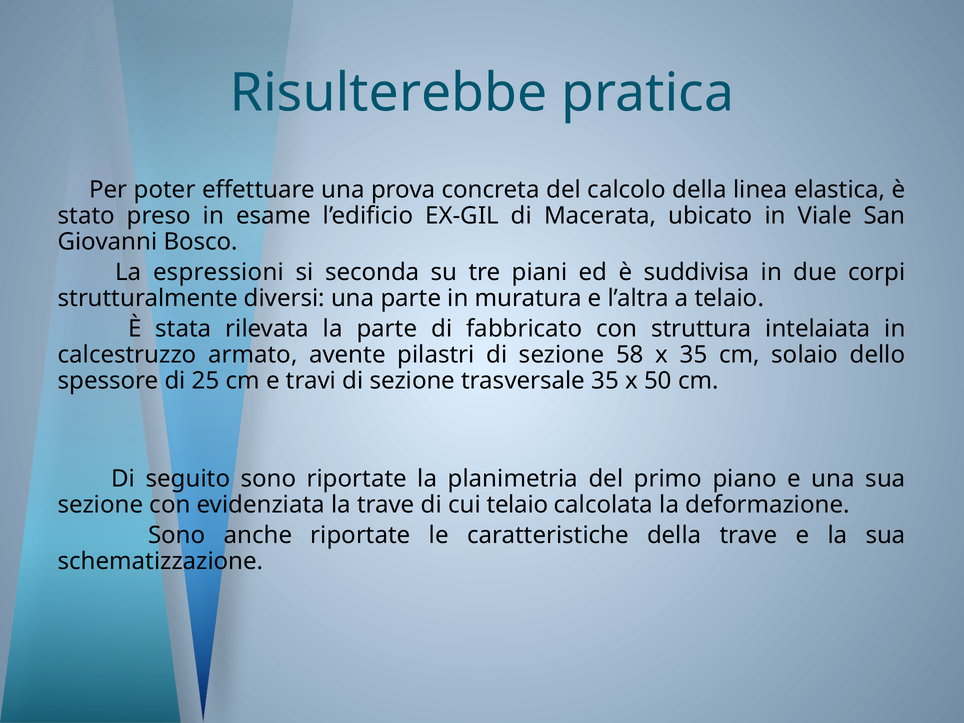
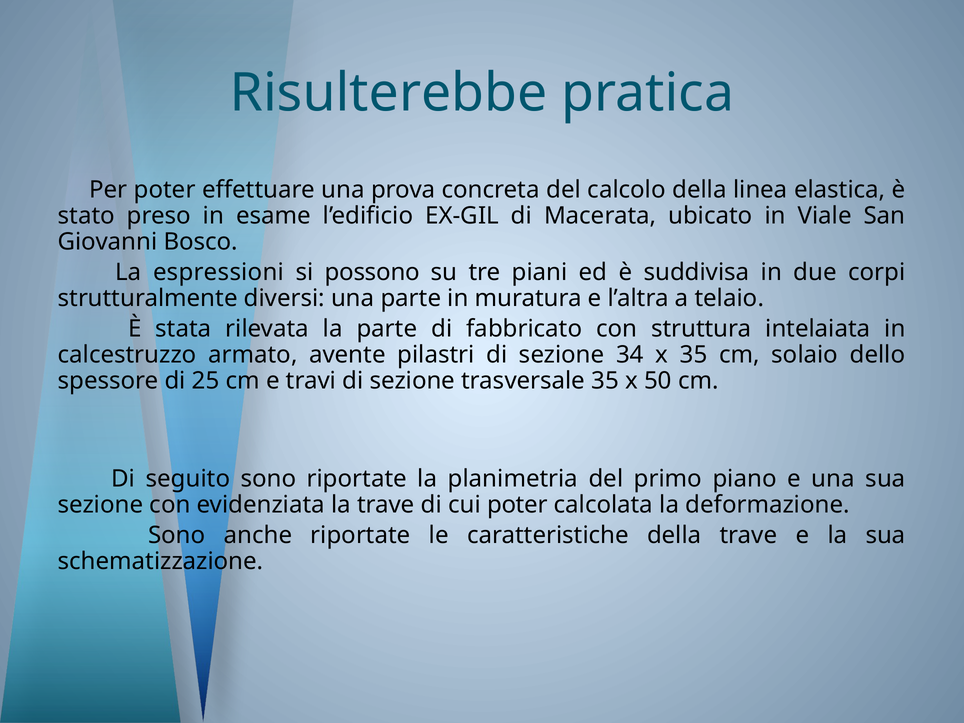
seconda: seconda -> possono (372, 272)
58: 58 -> 34 (630, 355)
cui telaio: telaio -> poter (517, 505)
